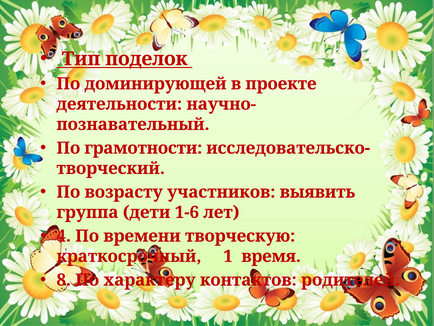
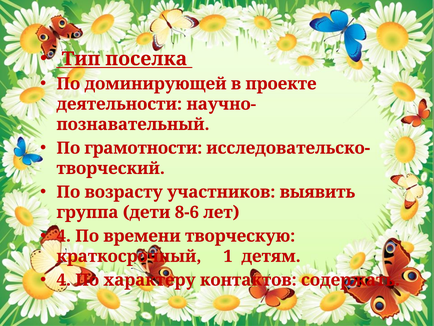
поделок: поделок -> поселка (146, 59)
1-6: 1-6 -> 8-6 (187, 212)
время: время -> детям (271, 256)
8: 8 -> 4 (64, 280)
родителей: родителей -> содержать (351, 280)
